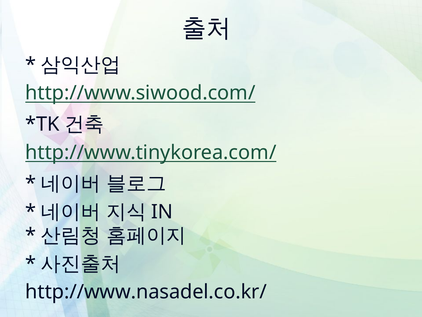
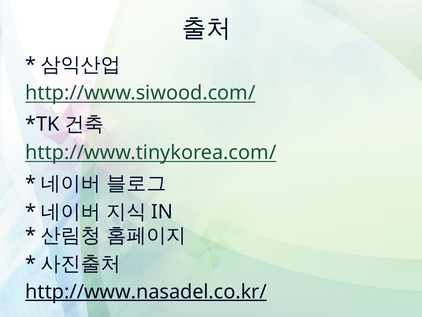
http://www.nasadel.co.kr/ underline: none -> present (146, 291)
